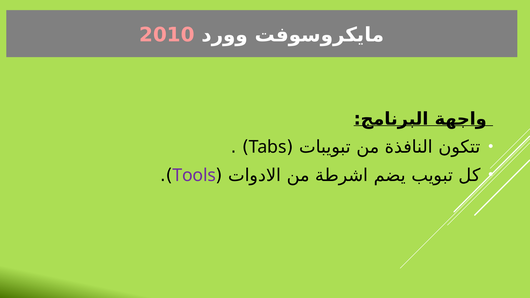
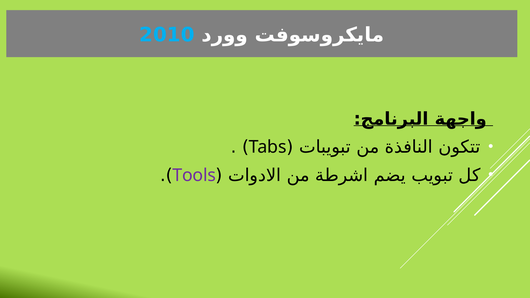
2010 colour: pink -> light blue (167, 35)
